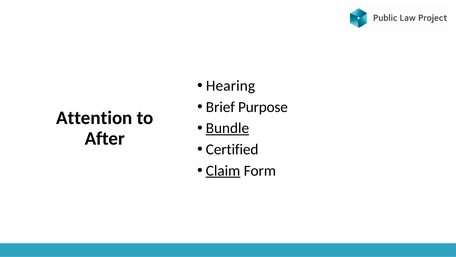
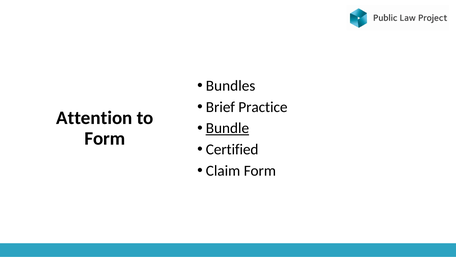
Hearing: Hearing -> Bundles (231, 86)
Purpose: Purpose -> Practice (263, 107)
After: After -> Form (105, 138)
Claim underline: present -> none (223, 170)
